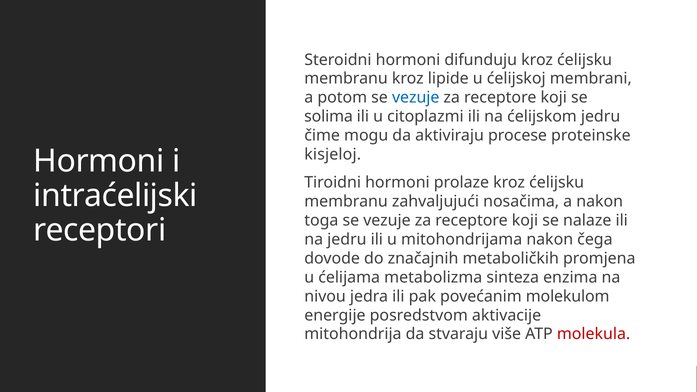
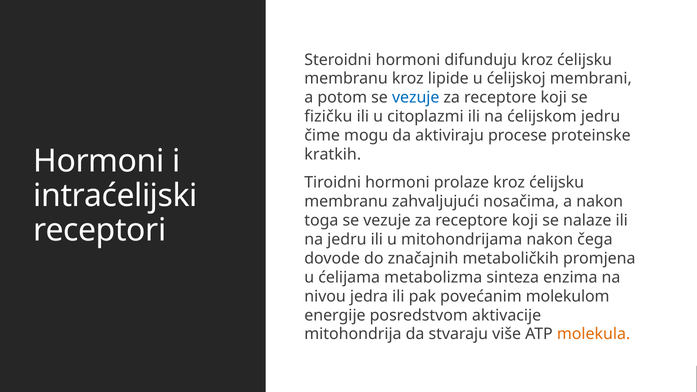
solima: solima -> fizičku (328, 117)
kisjeloj: kisjeloj -> kratkih (333, 155)
molekula colour: red -> orange (594, 334)
